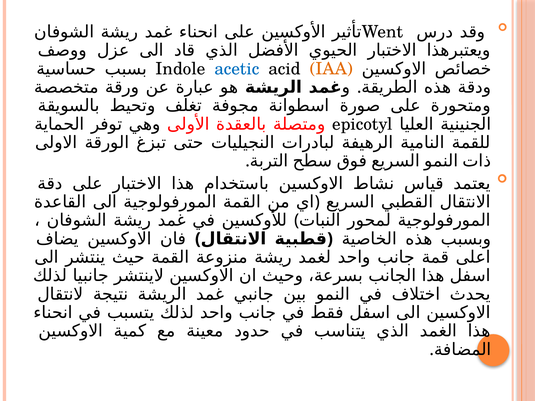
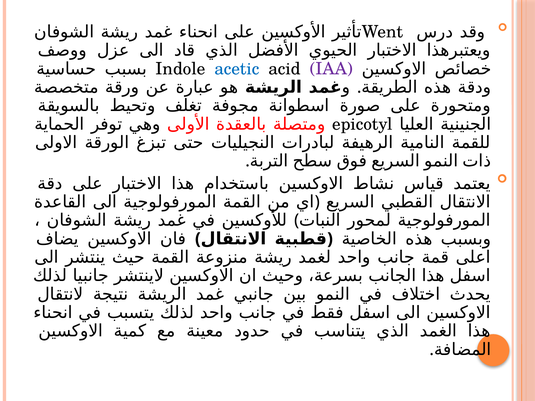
IAA colour: orange -> purple (331, 69)
